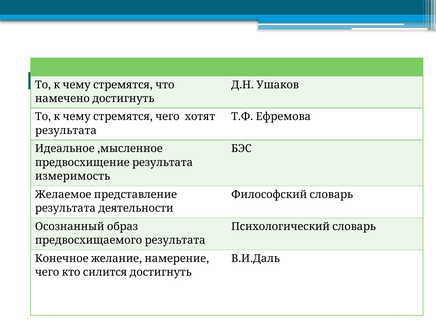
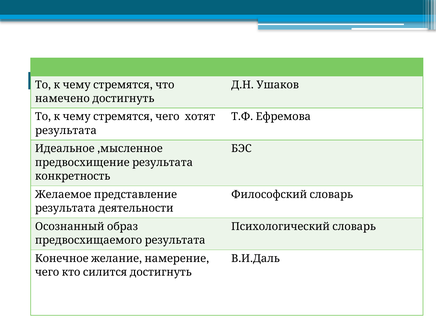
измеримость: измеримость -> конкретность (73, 176)
